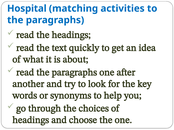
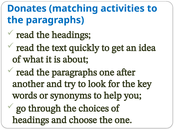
Hospital: Hospital -> Donates (27, 9)
